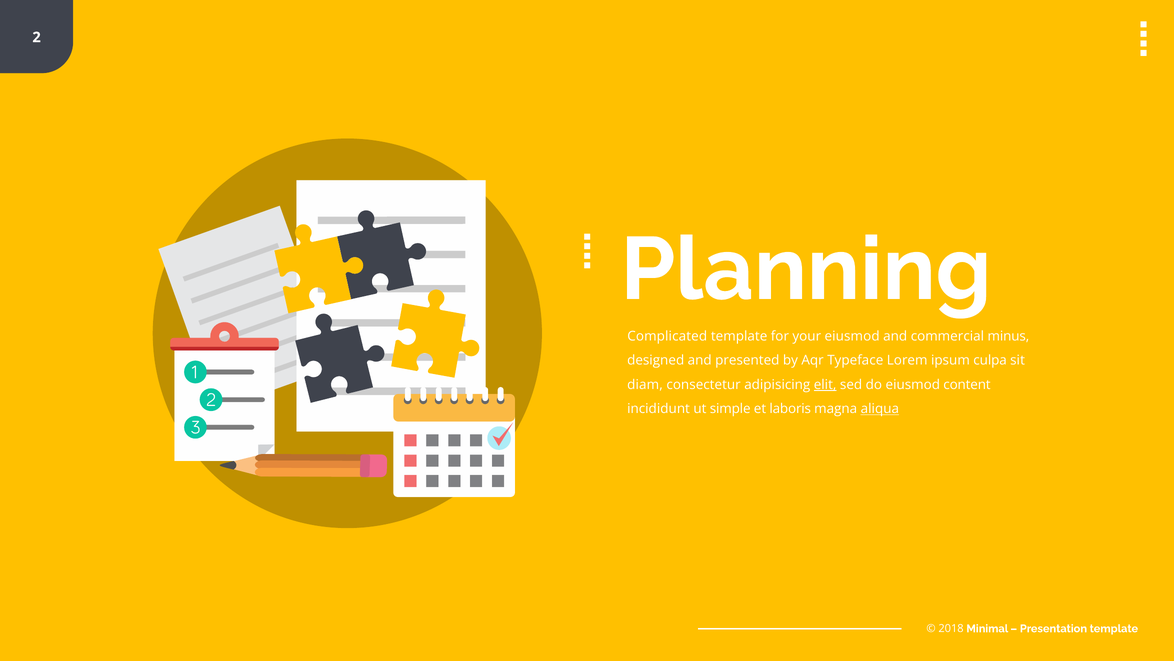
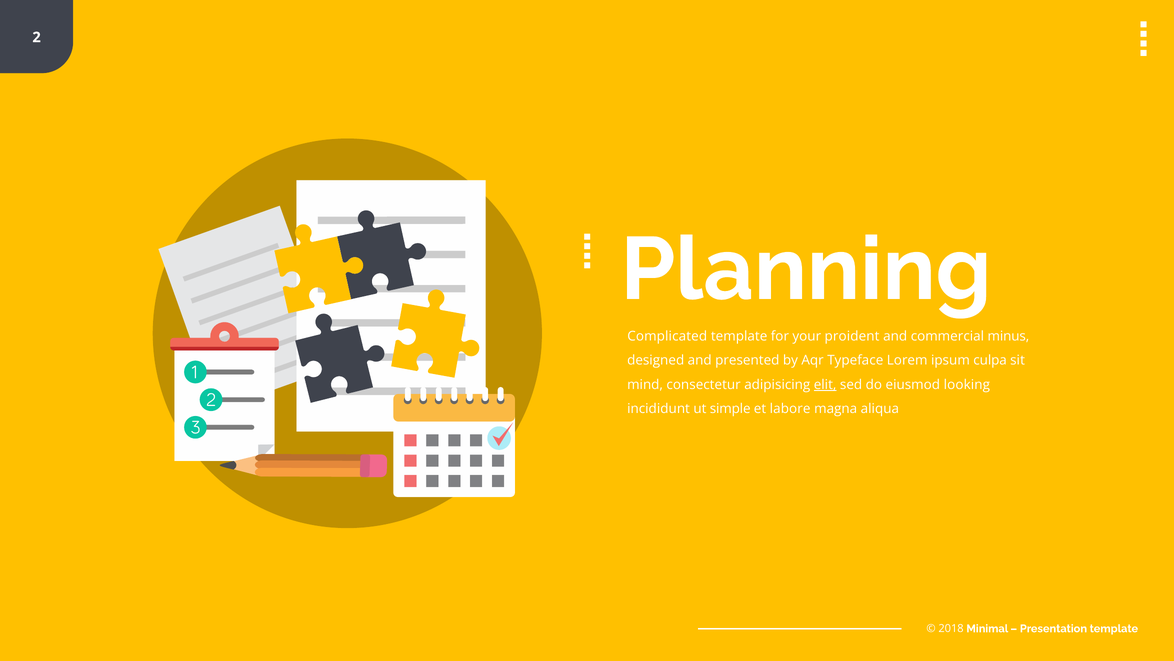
your eiusmod: eiusmod -> proident (852, 336)
diam: diam -> mind (645, 384)
content: content -> looking (967, 384)
laboris: laboris -> labore (790, 409)
aliqua underline: present -> none (880, 409)
